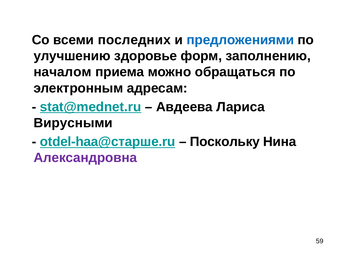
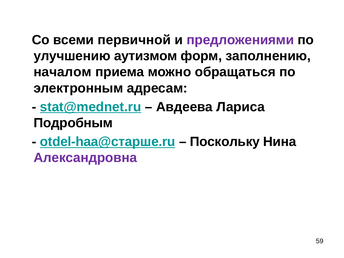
последних: последних -> первичной (134, 40)
предложениями colour: blue -> purple (240, 40)
здоровье: здоровье -> аутизмом (146, 56)
Вирусными: Вирусными -> Подробным (73, 123)
